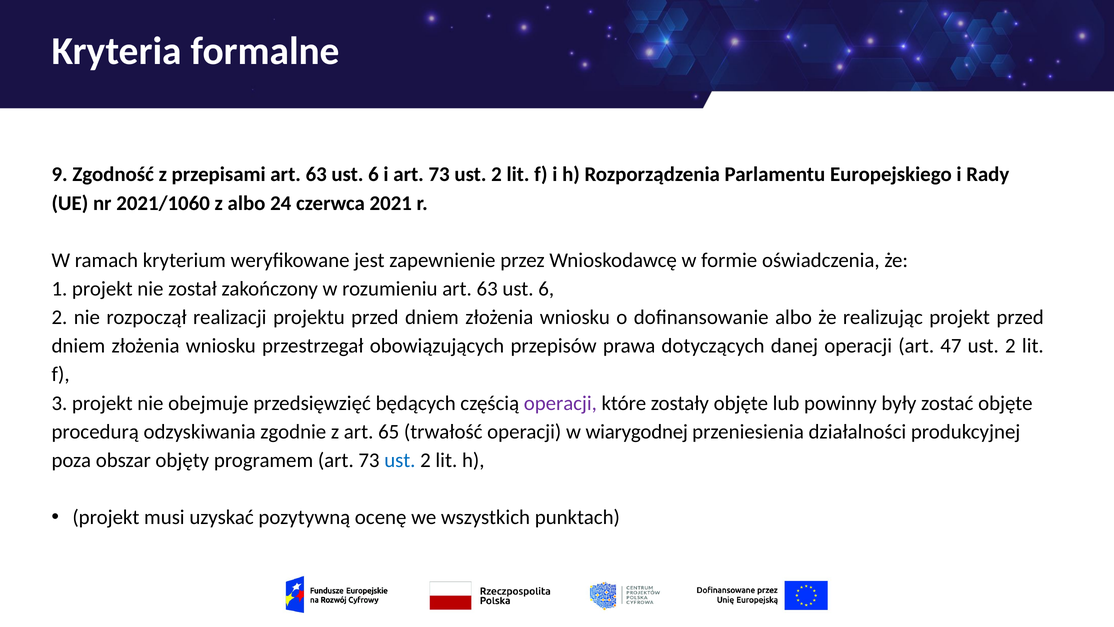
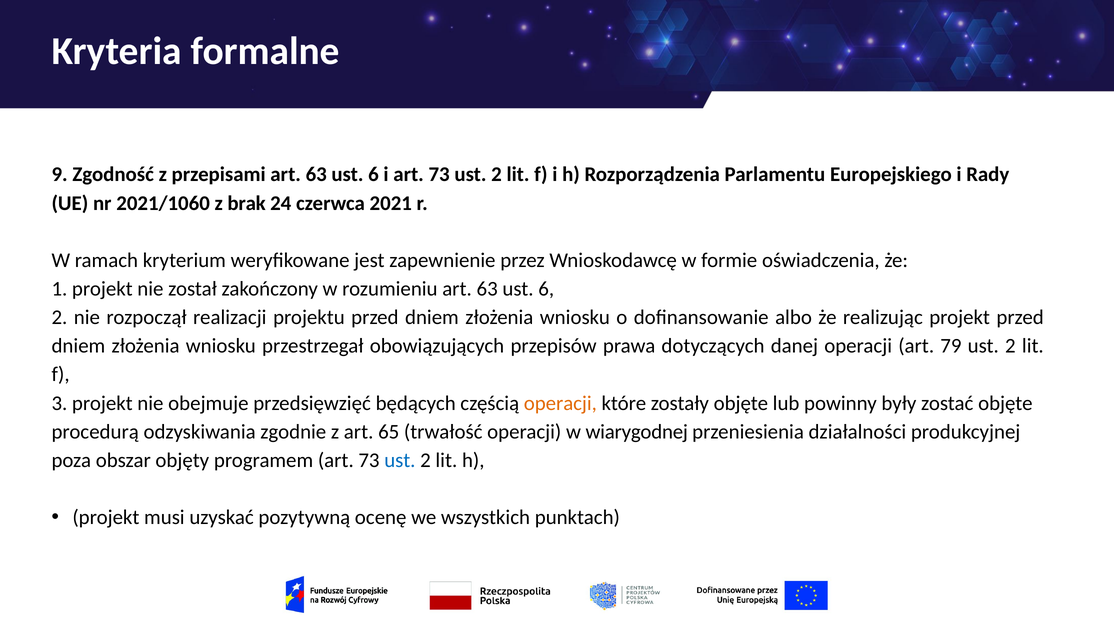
z albo: albo -> brak (247, 203)
47: 47 -> 79 (951, 346)
operacji colour: purple -> orange (560, 403)
